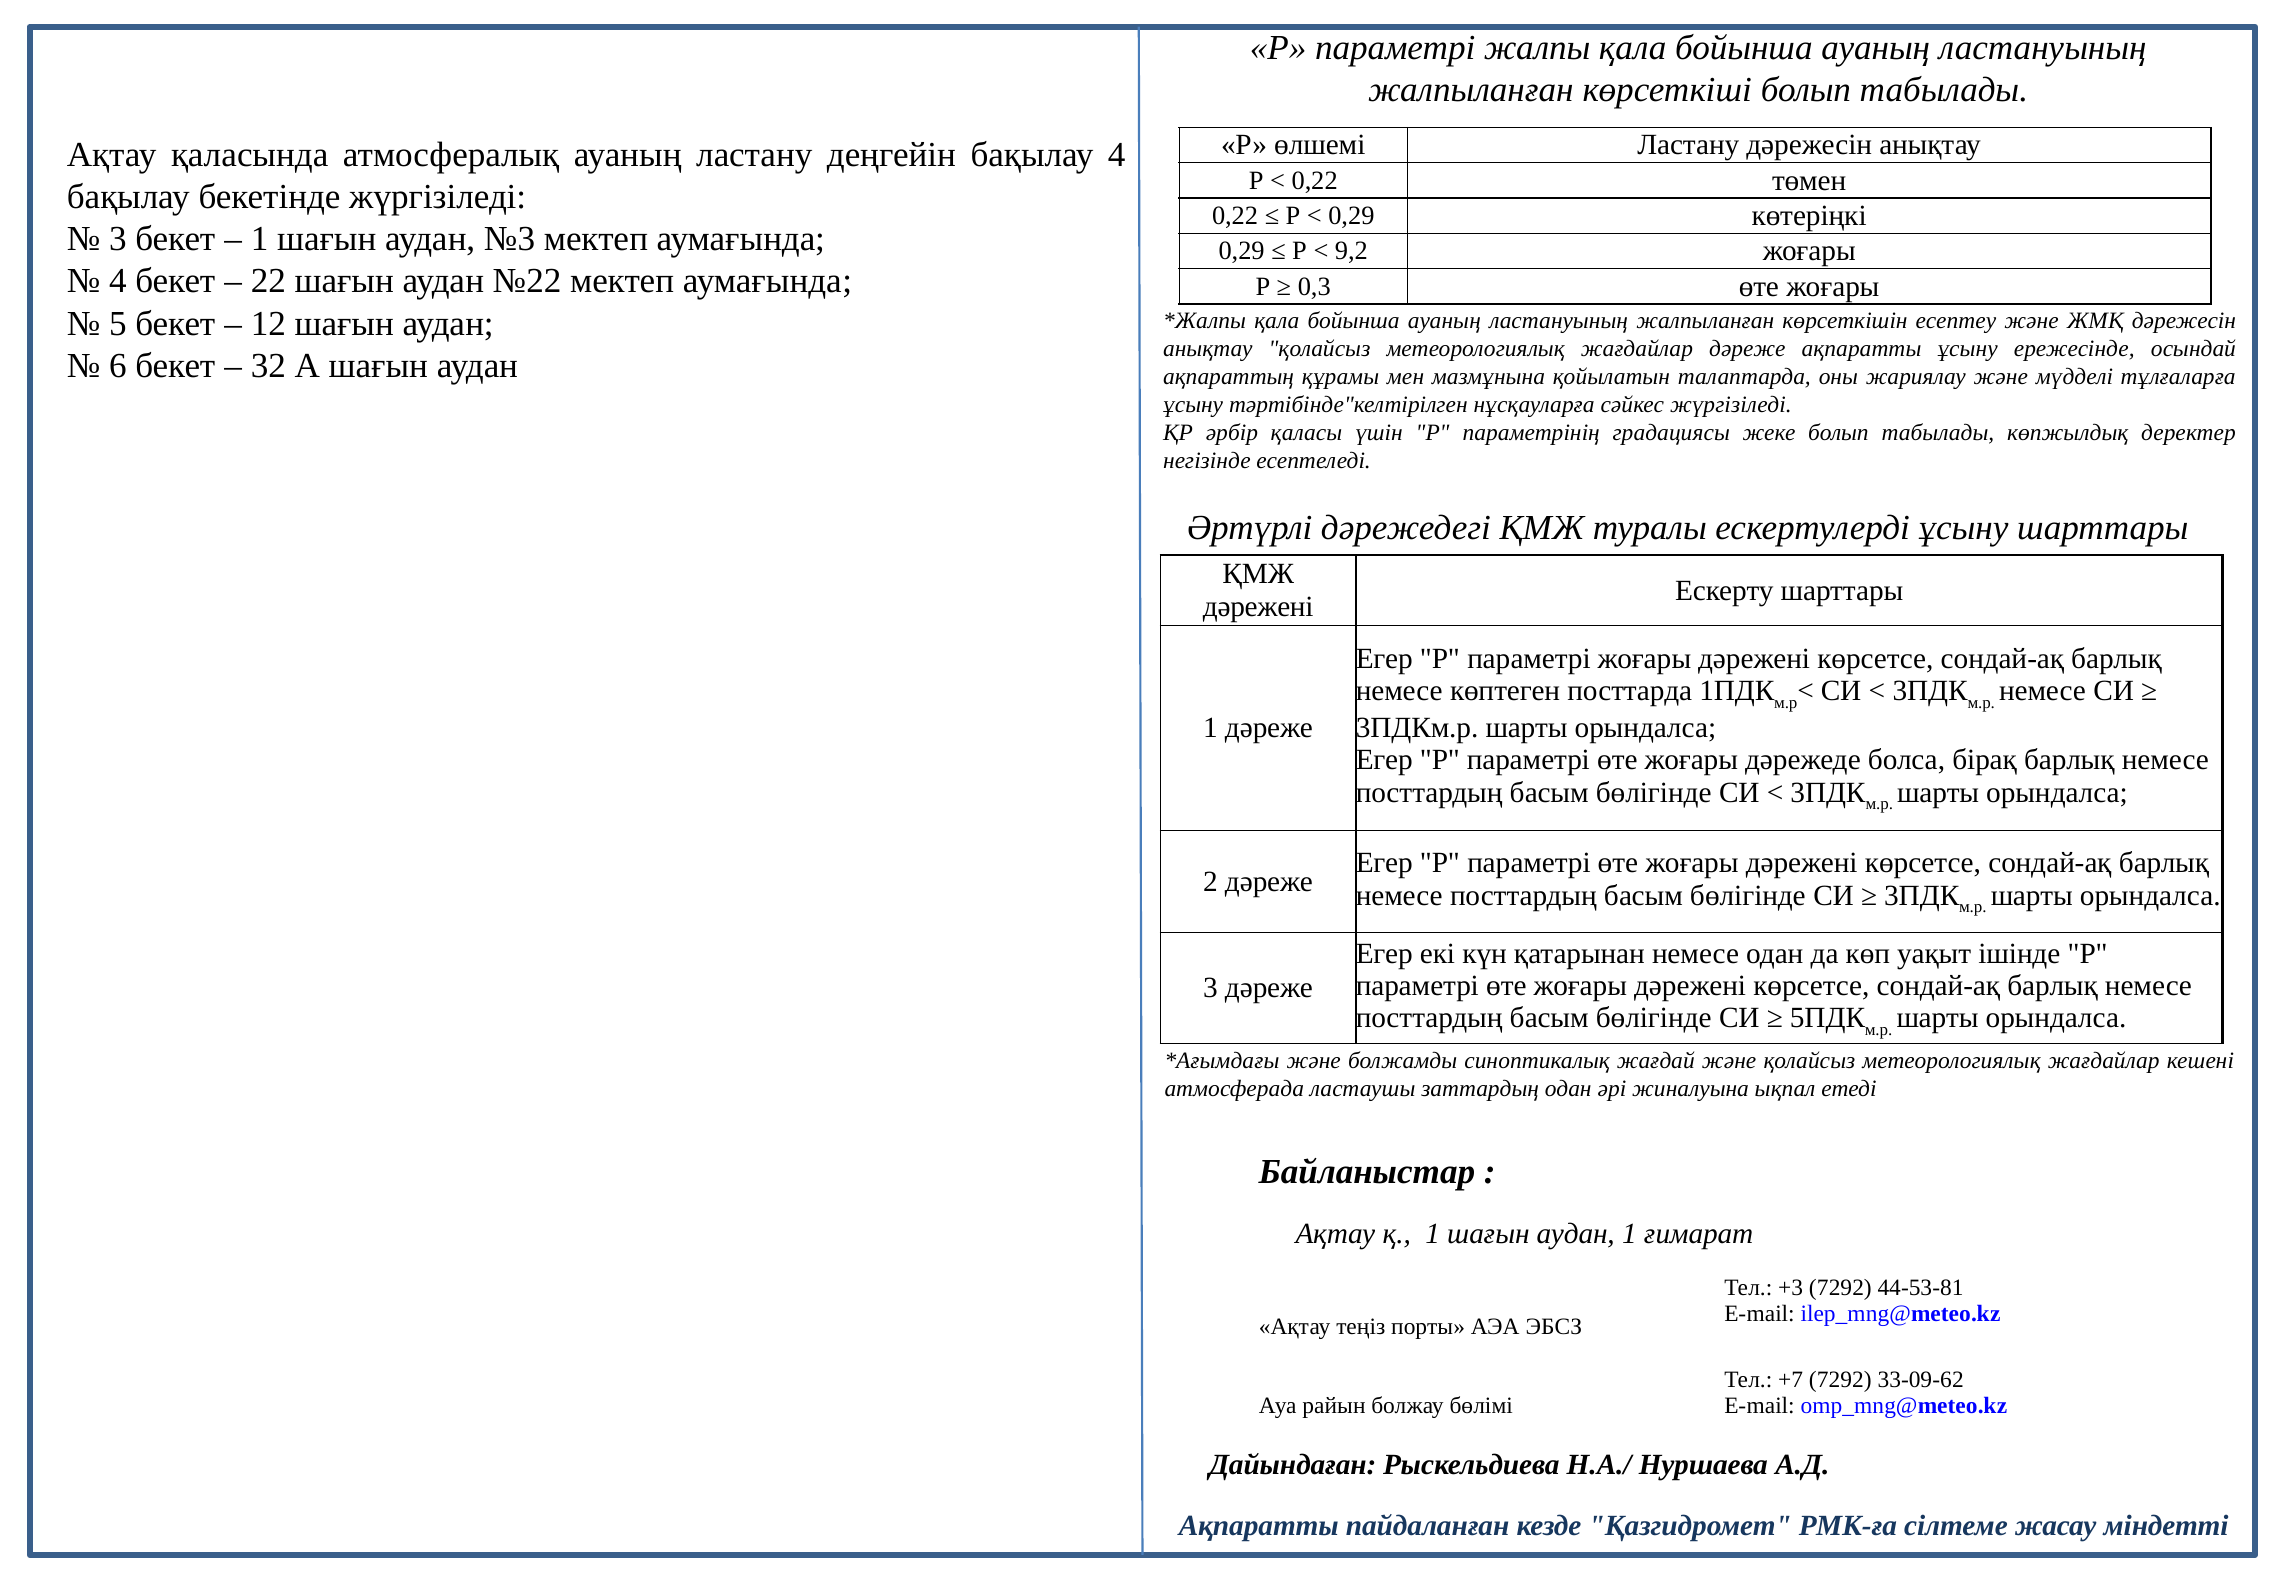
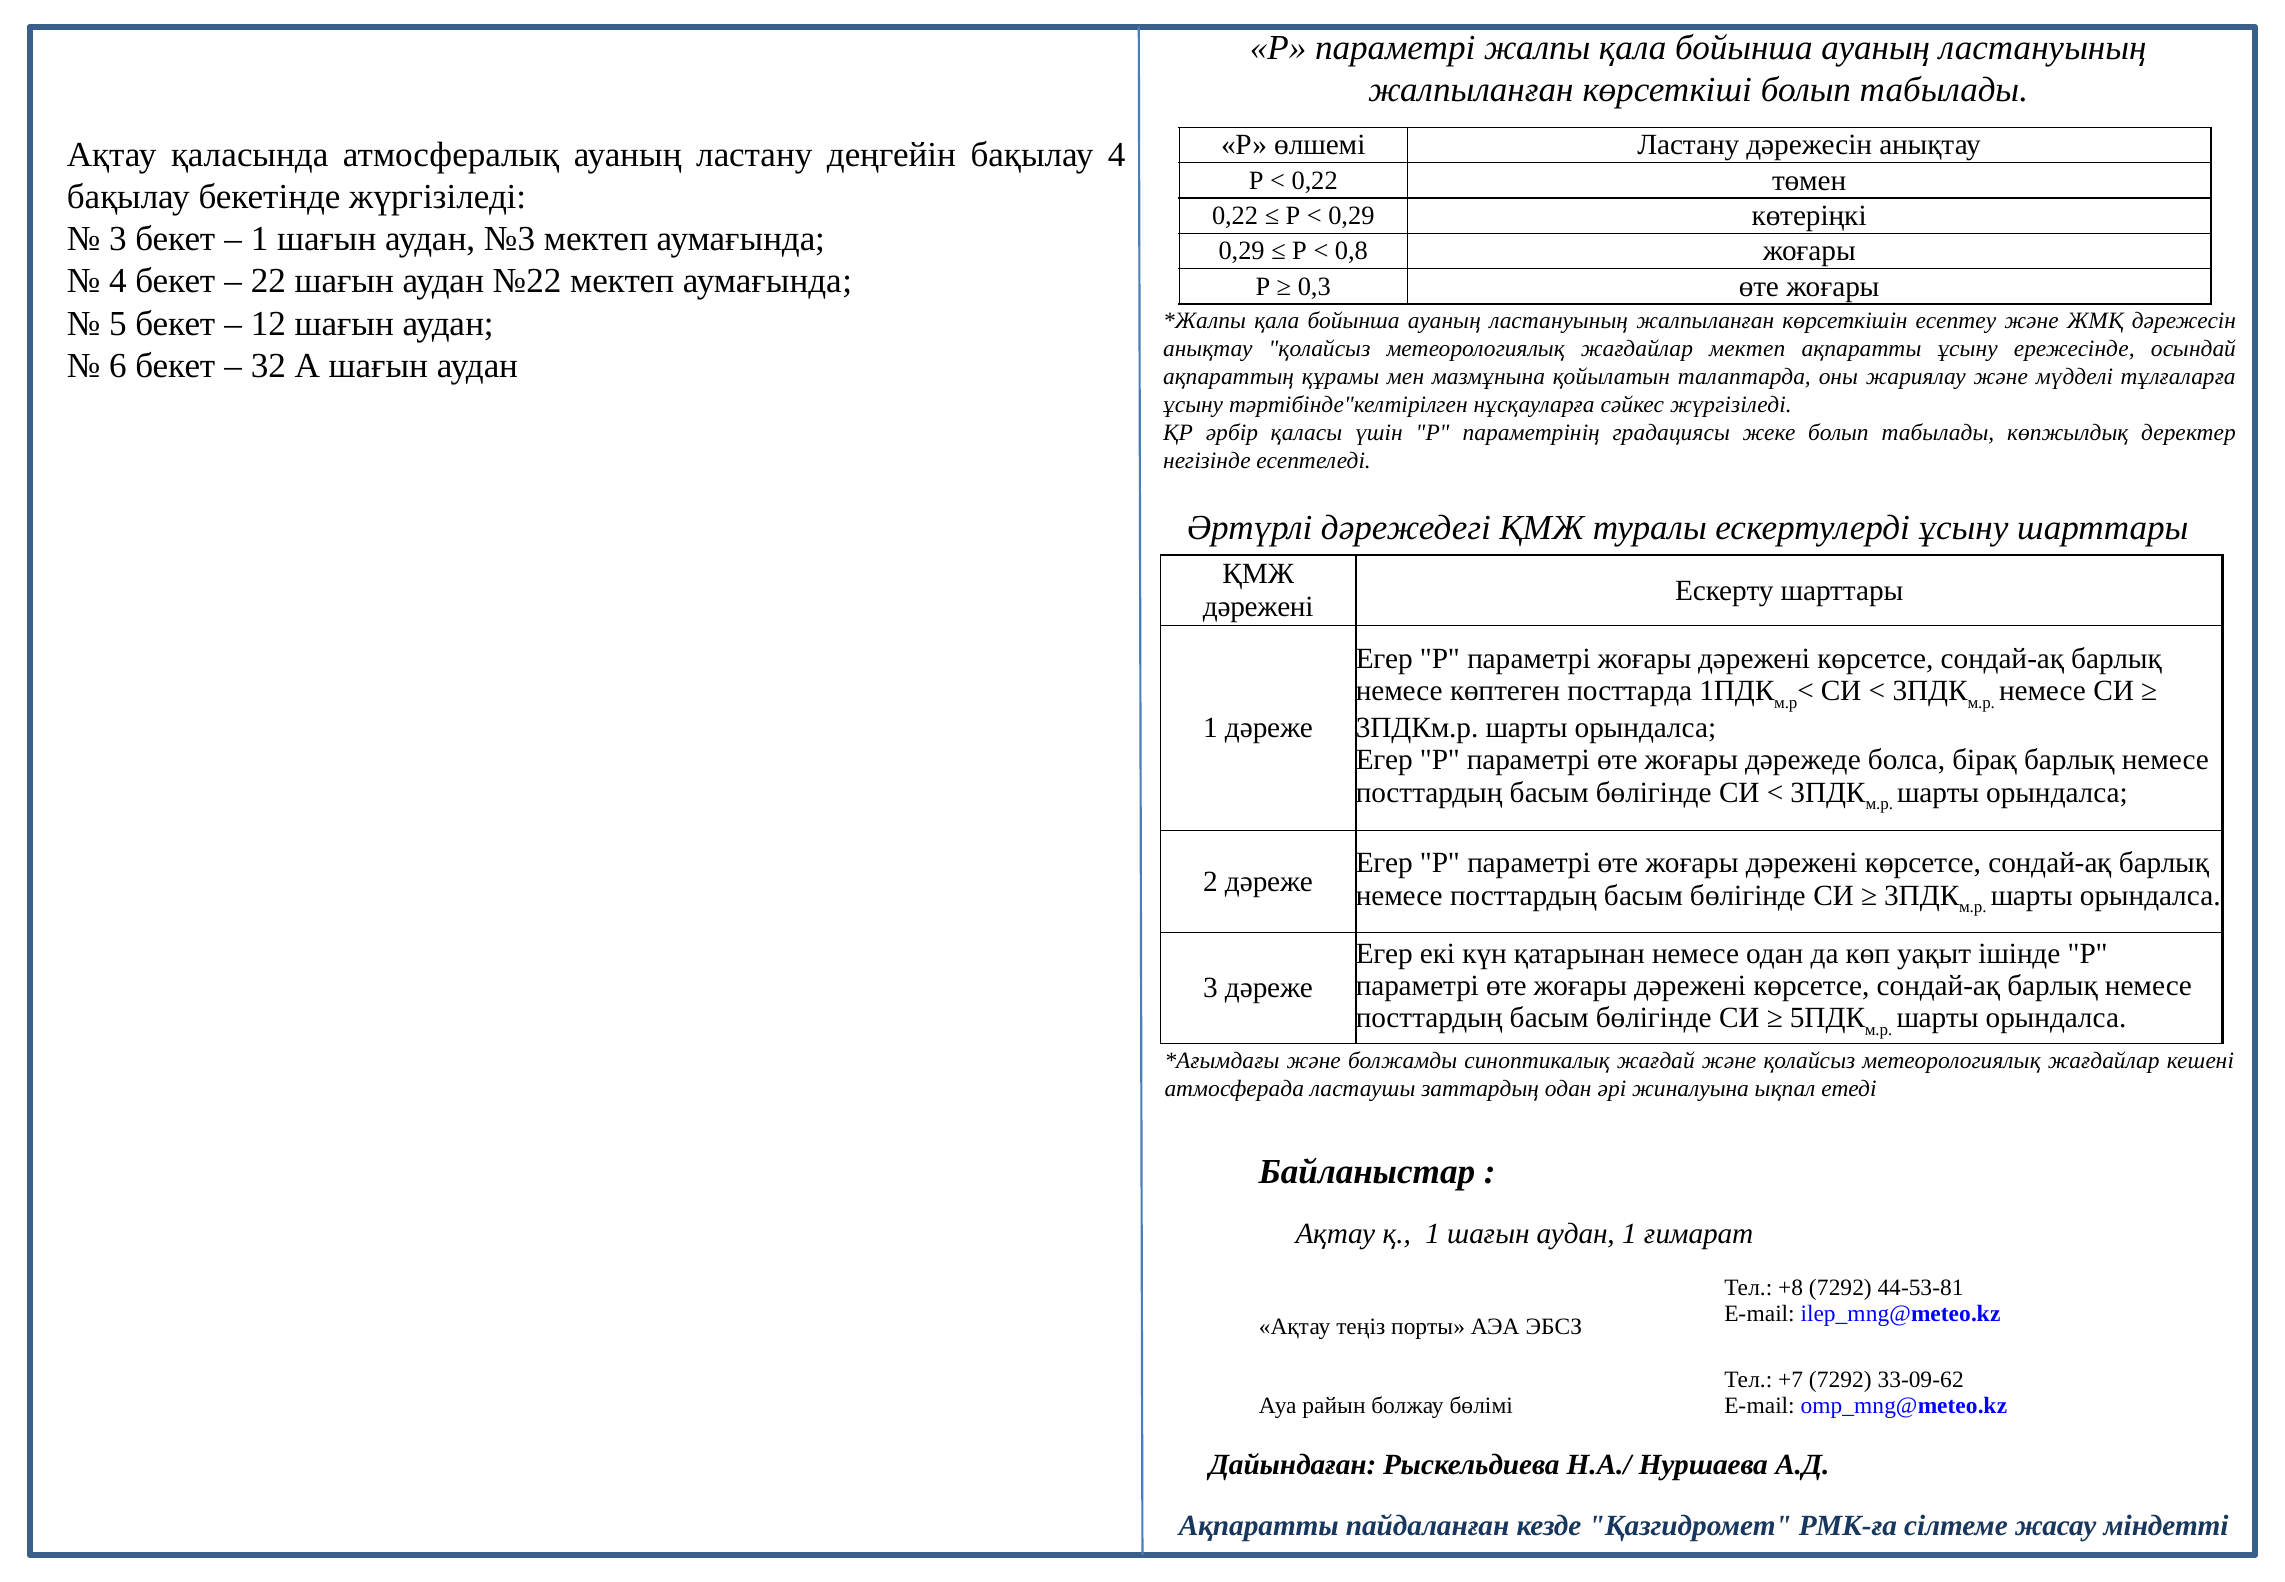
9,2: 9,2 -> 0,8 (1351, 251)
жағдайлар дәреже: дәреже -> мектеп (1747, 348)
+3: +3 -> +8 (1791, 1288)
